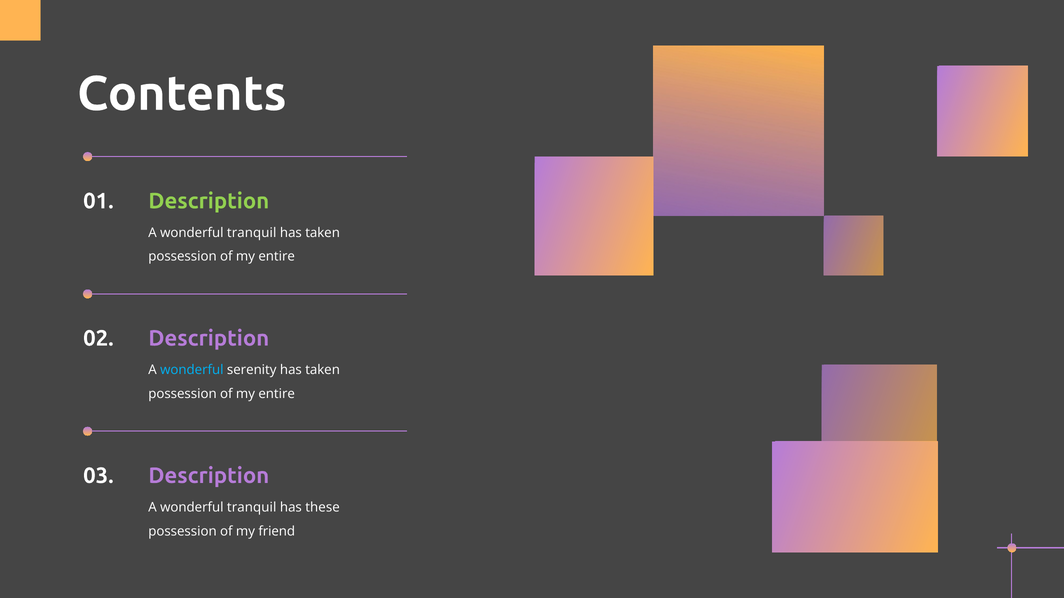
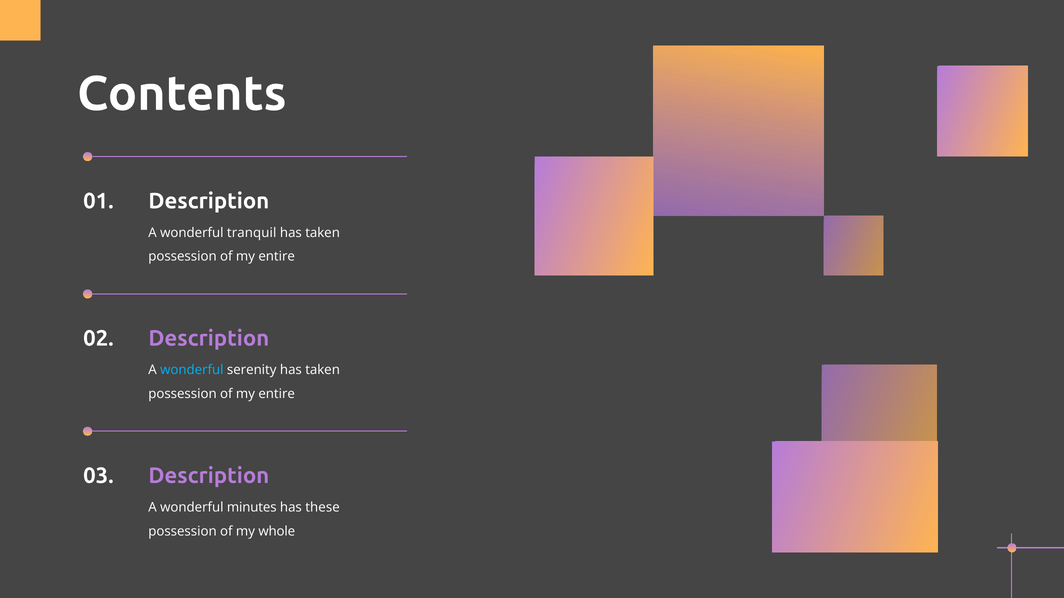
Description colour: light green -> white (209, 201)
tranquil: tranquil -> minutes (252, 508)
friend: friend -> whole (277, 532)
